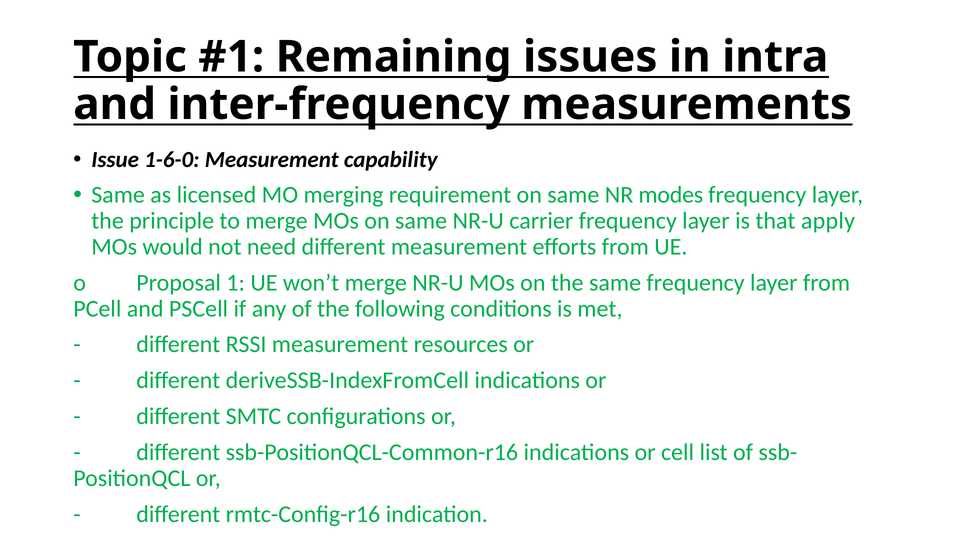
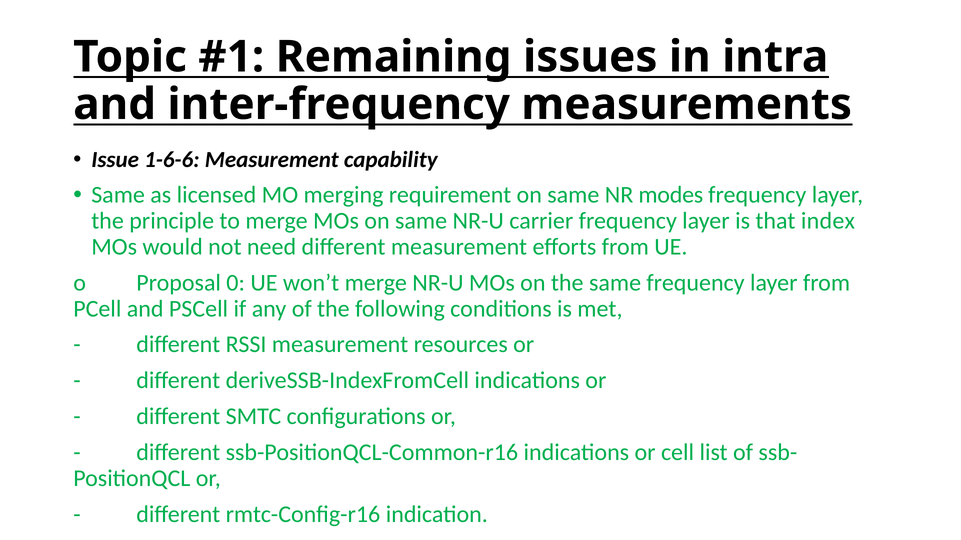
1-6-0: 1-6-0 -> 1-6-6 (172, 160)
apply: apply -> index (828, 221)
1: 1 -> 0 (236, 283)
